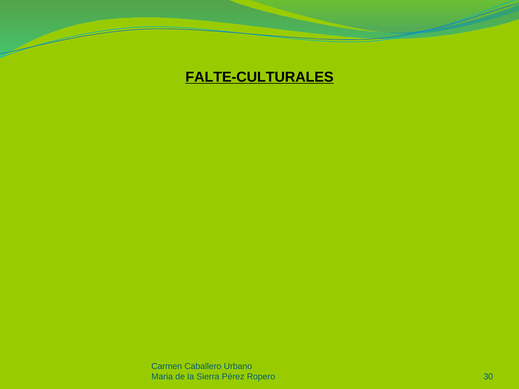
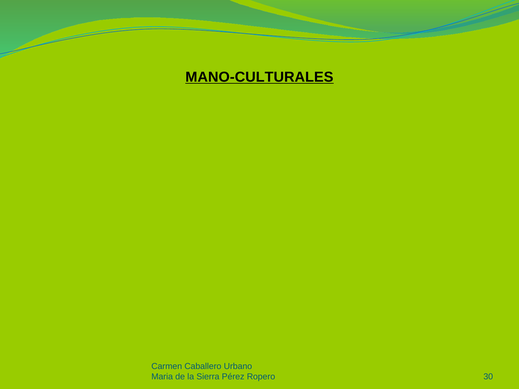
FALTE-CULTURALES: FALTE-CULTURALES -> MANO-CULTURALES (259, 77)
